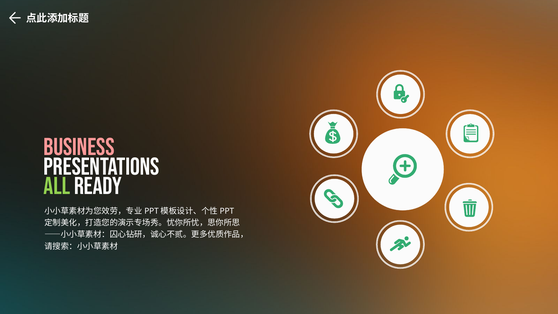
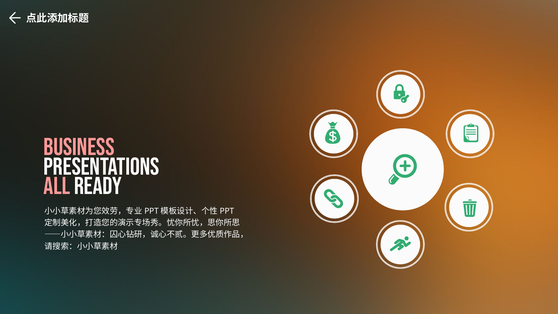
All colour: light green -> pink (57, 186)
